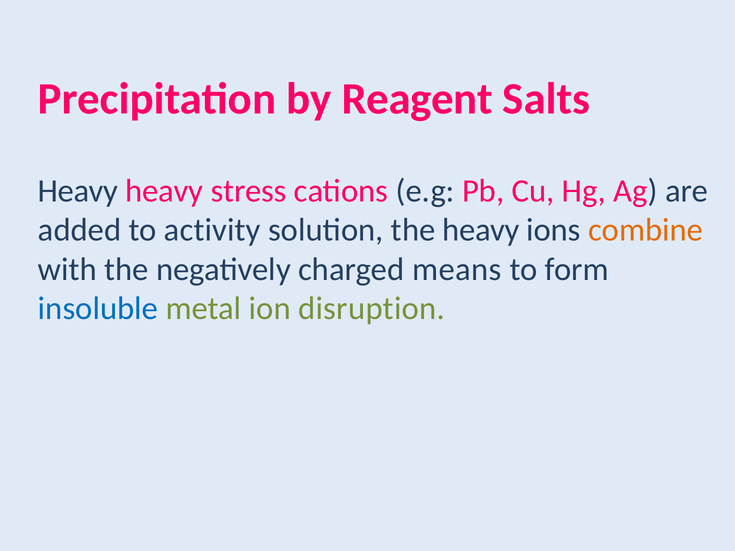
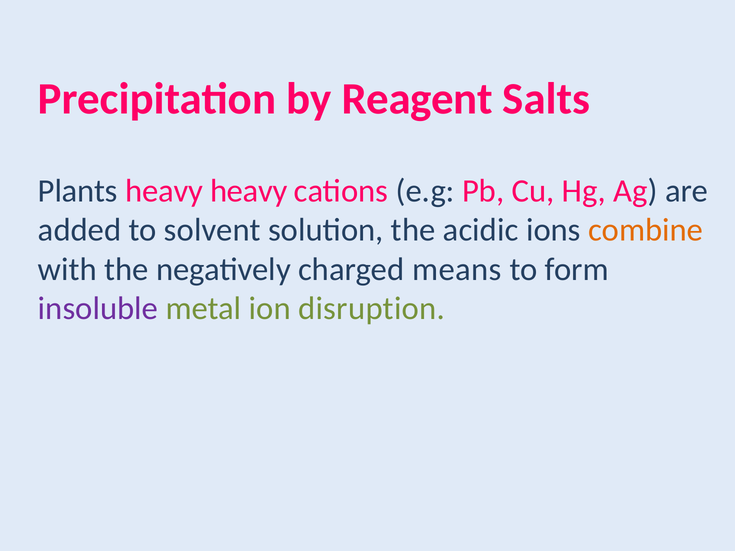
Heavy: Heavy -> Plants (78, 191)
heavy stress: stress -> heavy (249, 191)
activity: activity -> solvent (212, 230)
the heavy: heavy -> acidic (481, 230)
insoluble colour: blue -> purple (98, 309)
